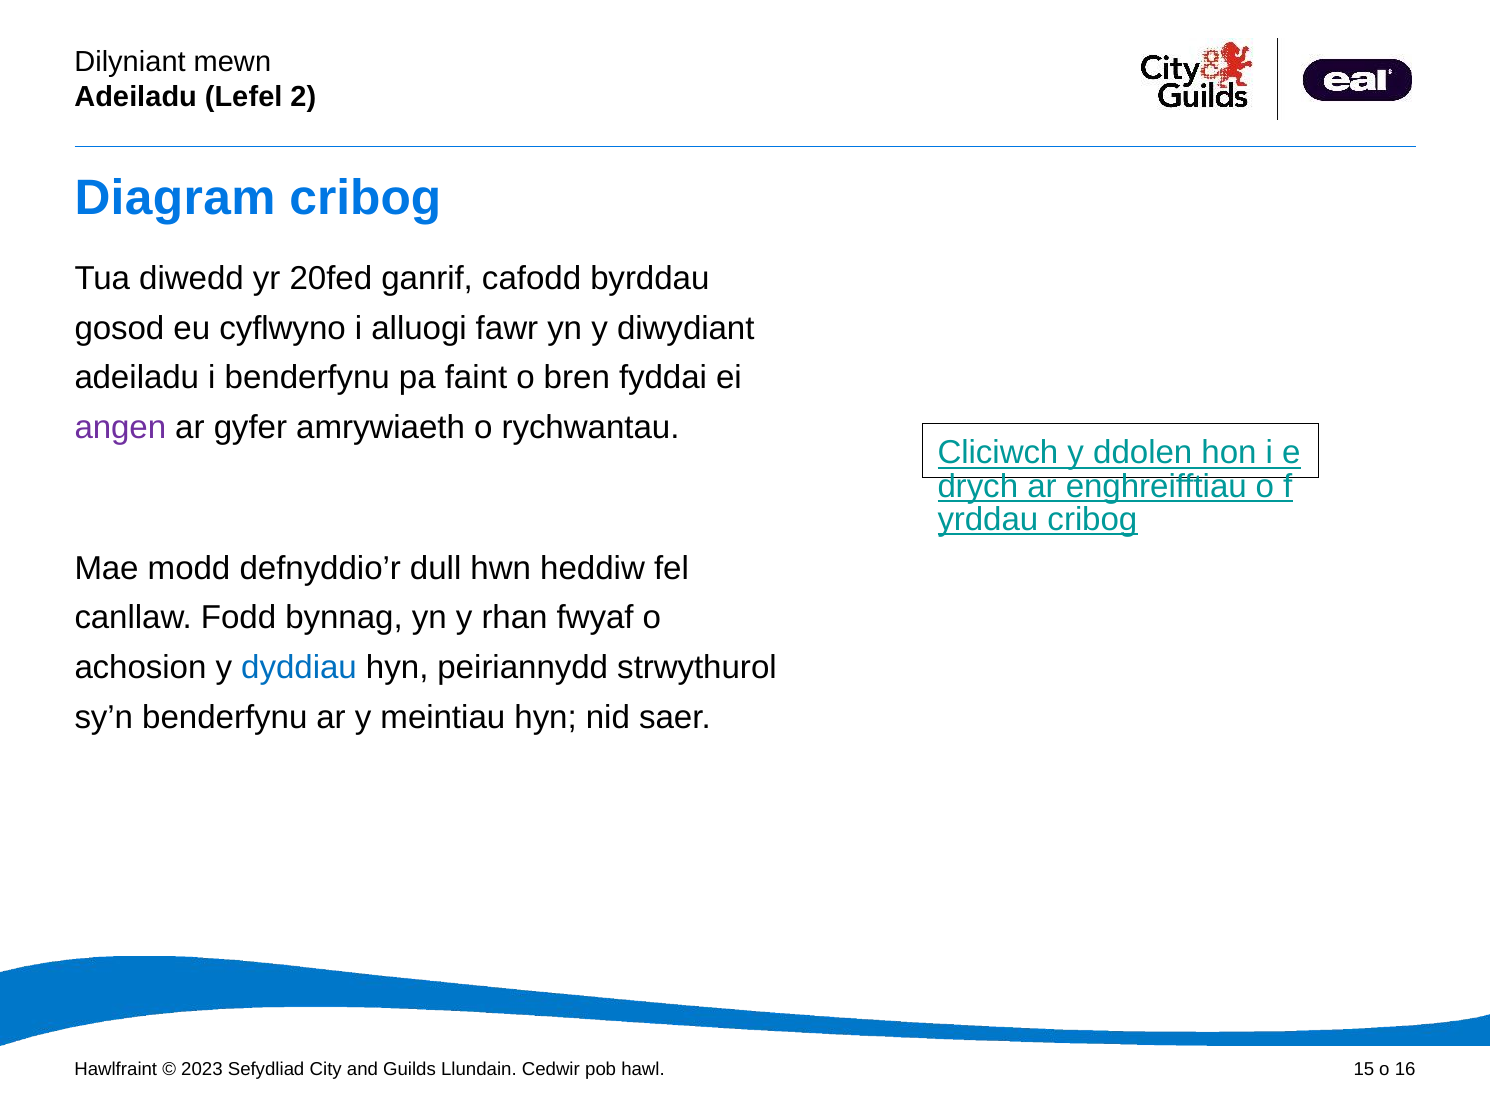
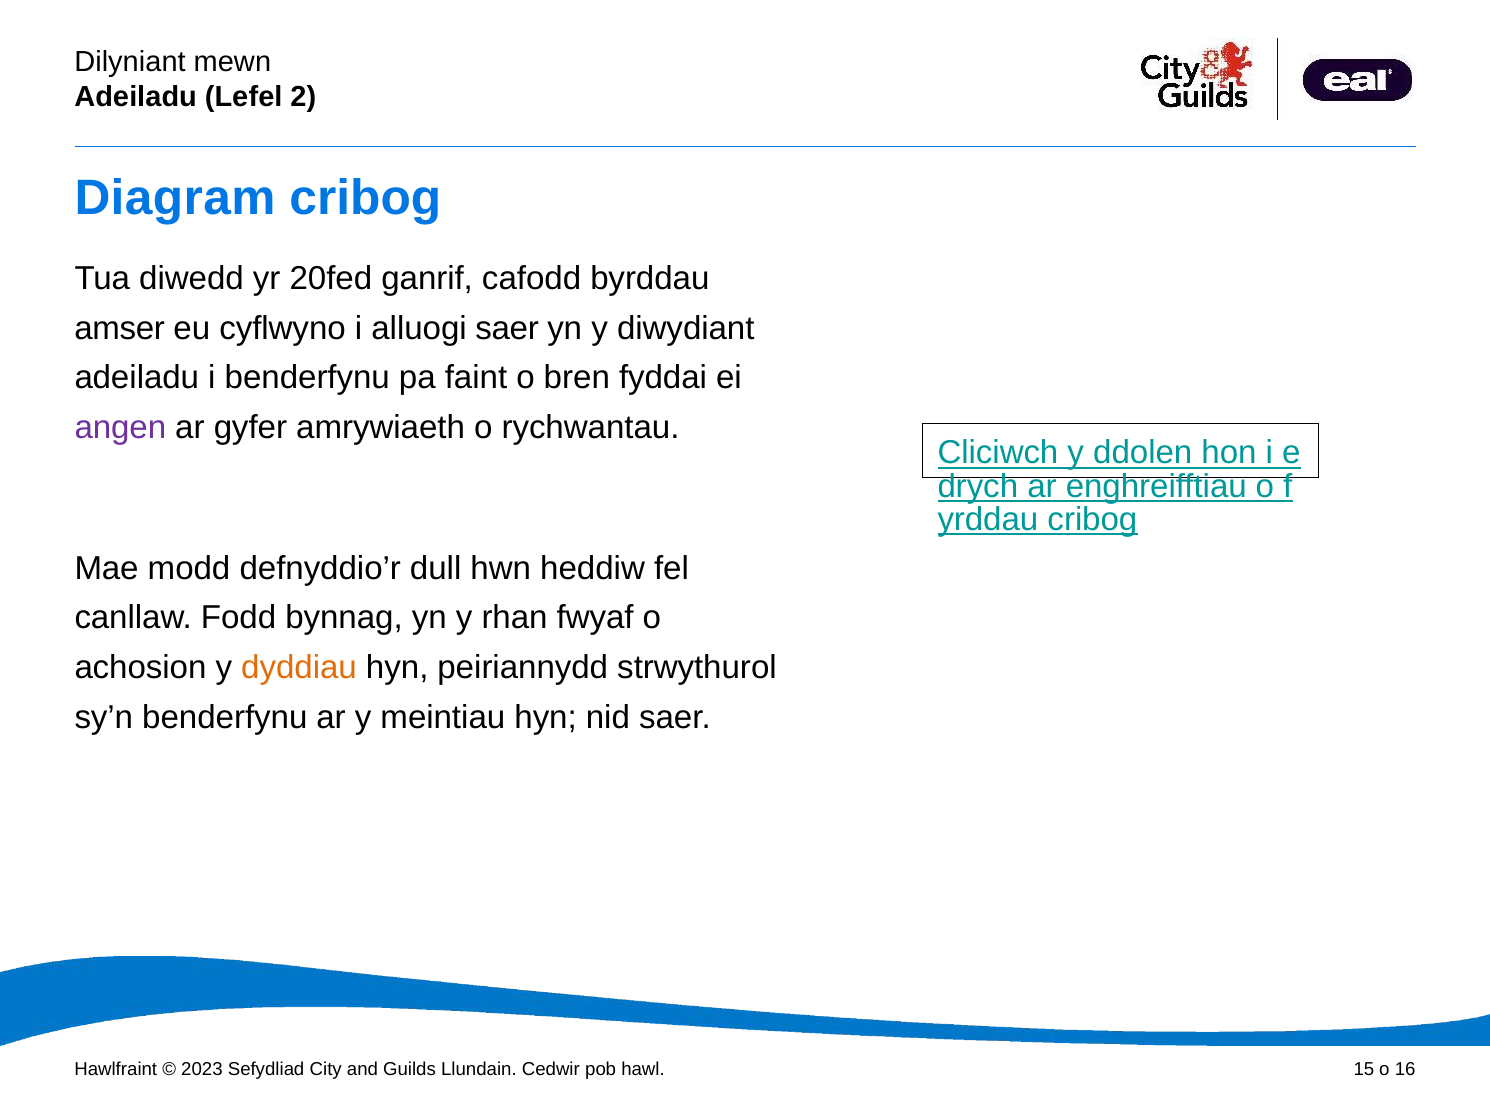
gosod: gosod -> amser (120, 328)
alluogi fawr: fawr -> saer (507, 328)
dyddiau colour: blue -> orange (299, 667)
